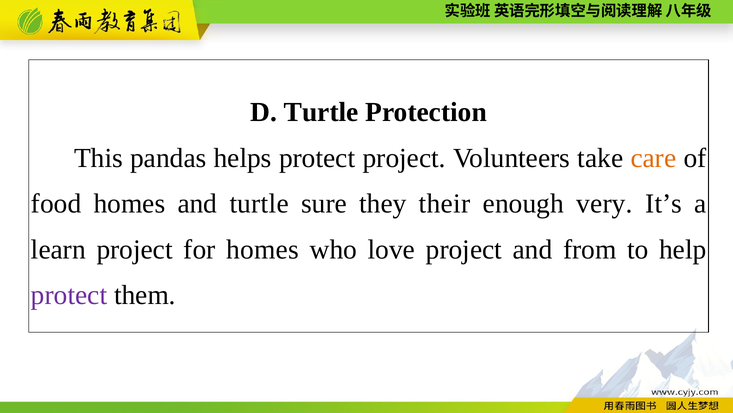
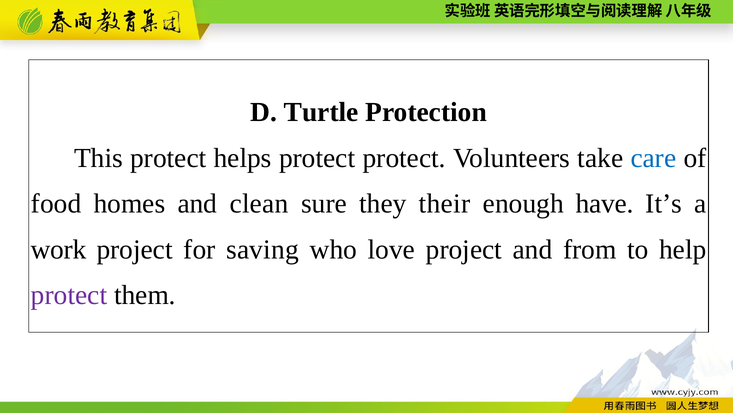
This pandas: pandas -> protect (168, 158)
protect project: project -> protect (404, 158)
care colour: orange -> blue (653, 158)
and turtle: turtle -> clean (259, 203)
very: very -> have (605, 203)
learn: learn -> work (59, 249)
for homes: homes -> saving (263, 249)
